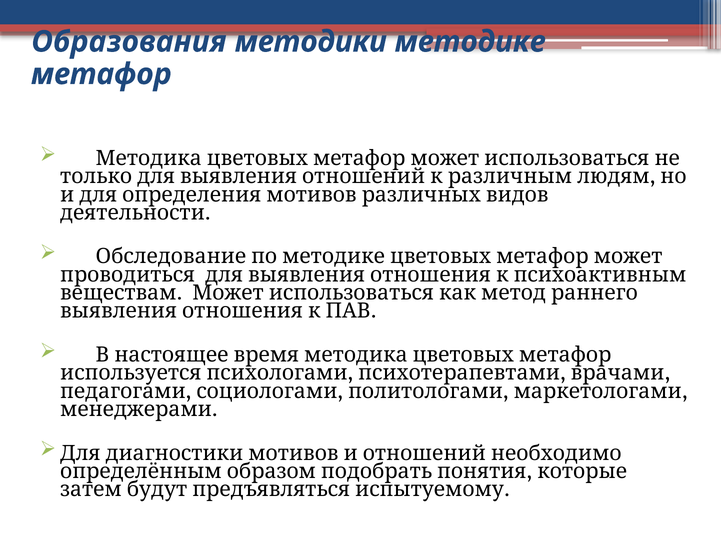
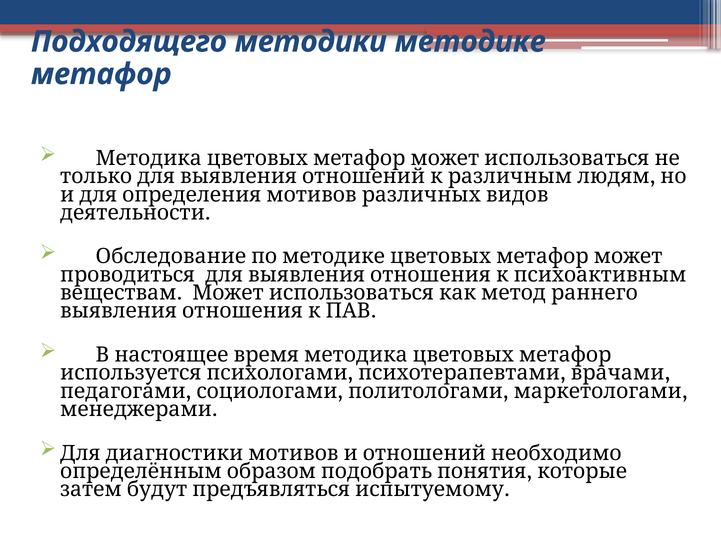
Образования: Образования -> Подходящего (129, 42)
